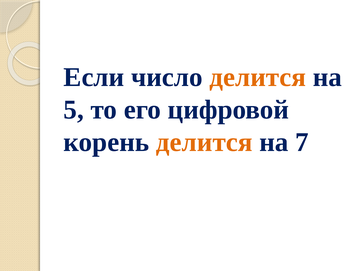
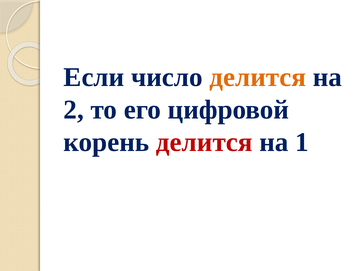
5: 5 -> 2 (74, 110)
делится colour: orange -> red (204, 142)
7: 7 -> 1 (302, 142)
